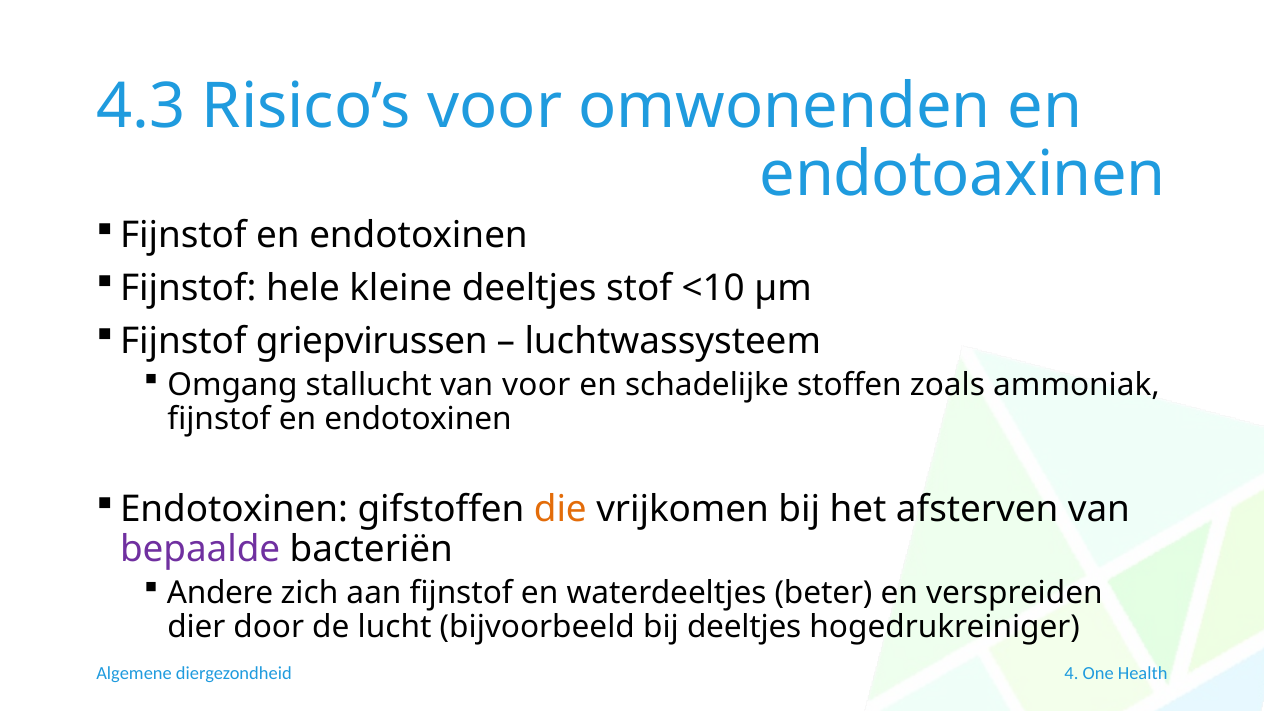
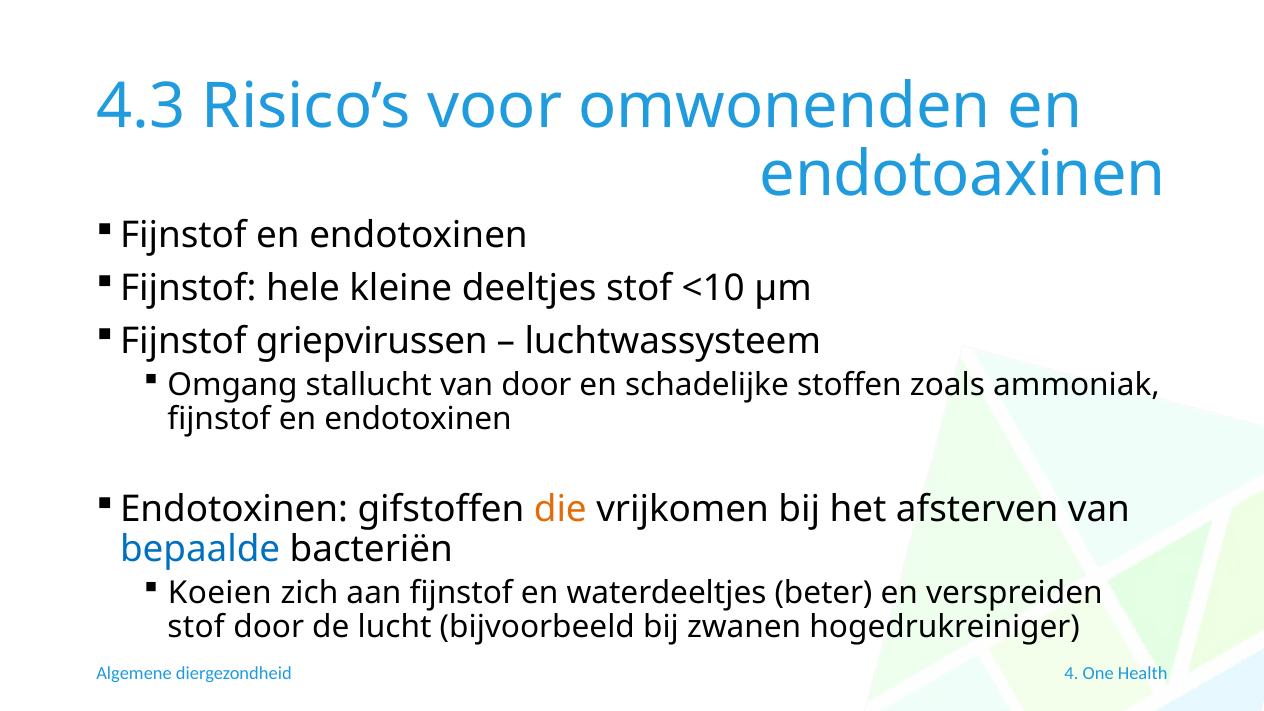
van voor: voor -> door (536, 385)
bepaalde colour: purple -> blue (200, 549)
Andere: Andere -> Koeien (220, 593)
dier: dier -> stof (196, 627)
bij deeltjes: deeltjes -> zwanen (744, 627)
